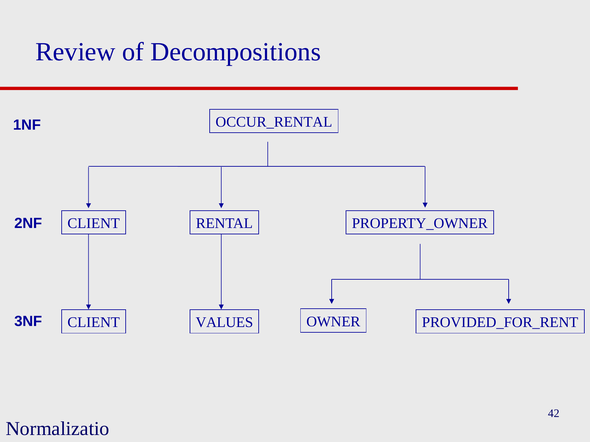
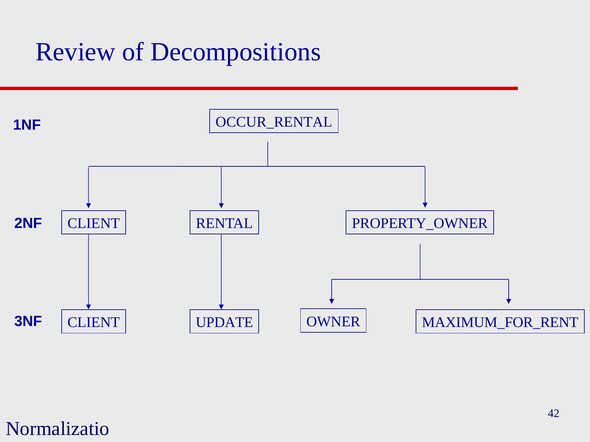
VALUES: VALUES -> UPDATE (224, 323)
PROVIDED_FOR_RENT: PROVIDED_FOR_RENT -> MAXIMUM_FOR_RENT (500, 323)
